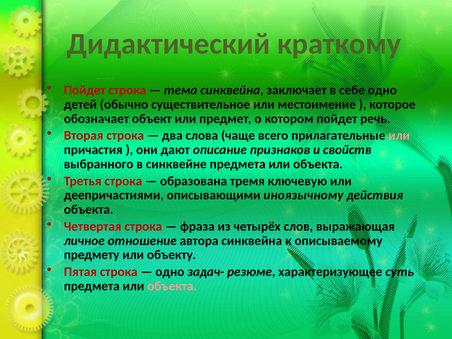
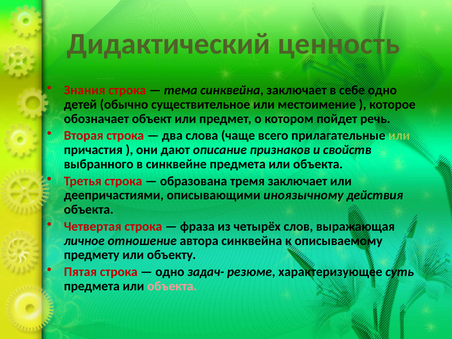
краткому: краткому -> ценность (339, 44)
Пойдет: Пойдет -> Знания (85, 90)
или colour: pink -> light green (399, 136)
тремя ключевую: ключевую -> заключает (298, 181)
